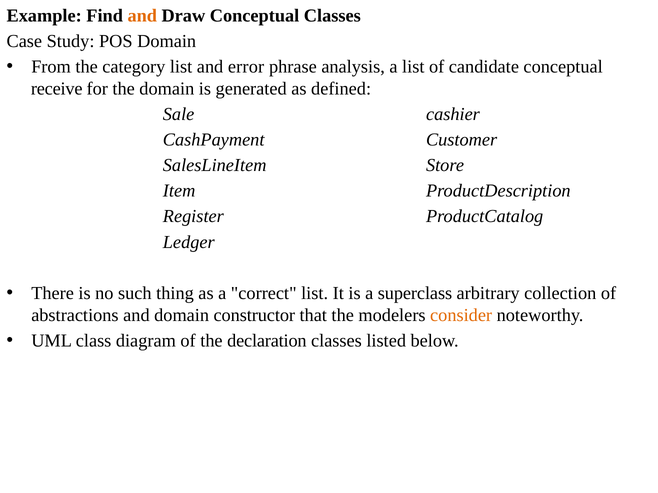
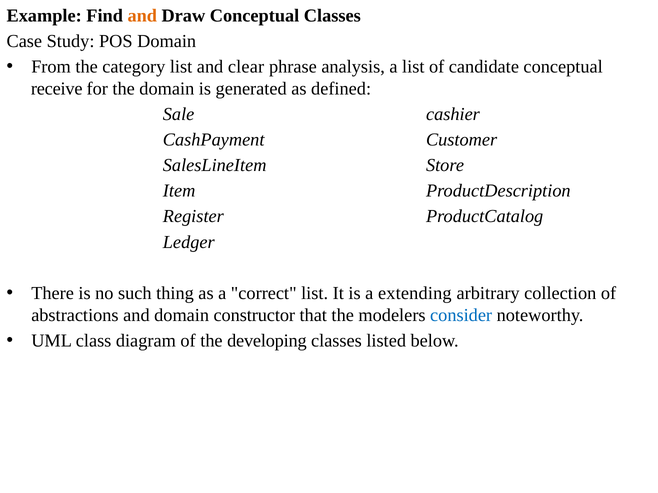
error: error -> clear (246, 67)
superclass: superclass -> extending (415, 293)
consider colour: orange -> blue (461, 315)
declaration: declaration -> developing (267, 341)
